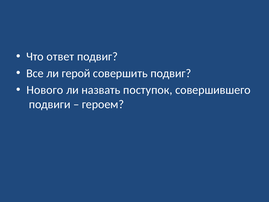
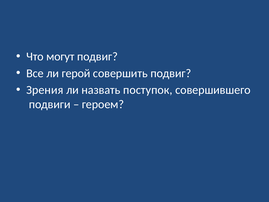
ответ: ответ -> могут (60, 56)
Нового: Нового -> Зрения (45, 90)
